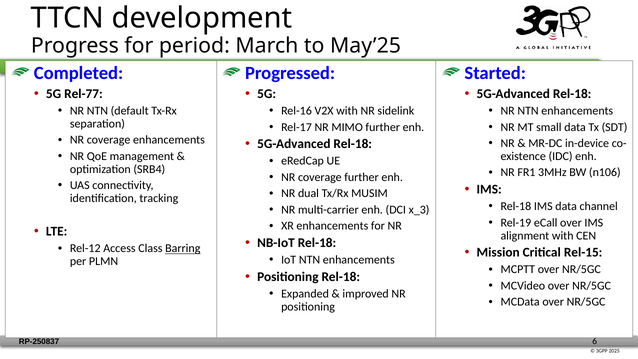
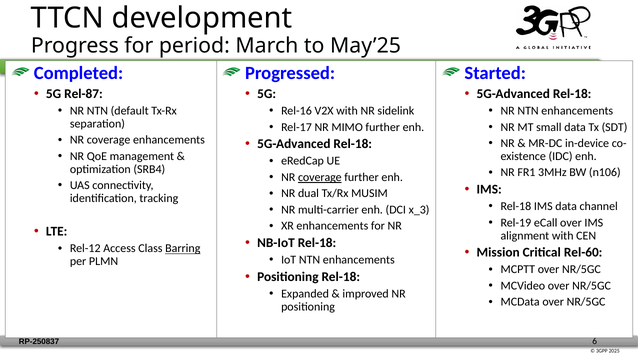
Rel-77: Rel-77 -> Rel-87 (83, 94)
coverage underline: none -> present (320, 177)
Rel-15: Rel-15 -> Rel-60 (583, 252)
